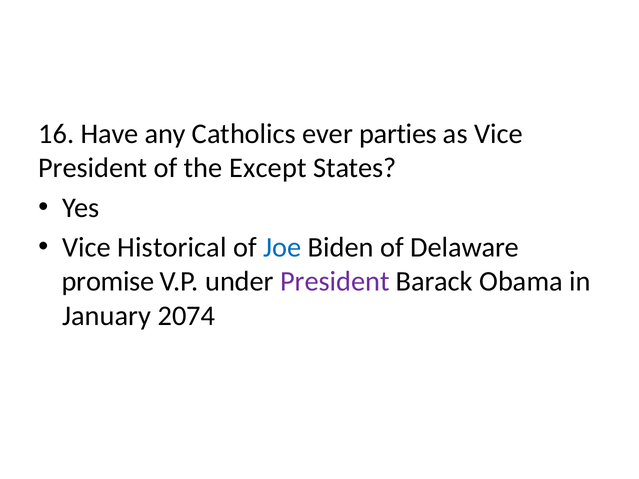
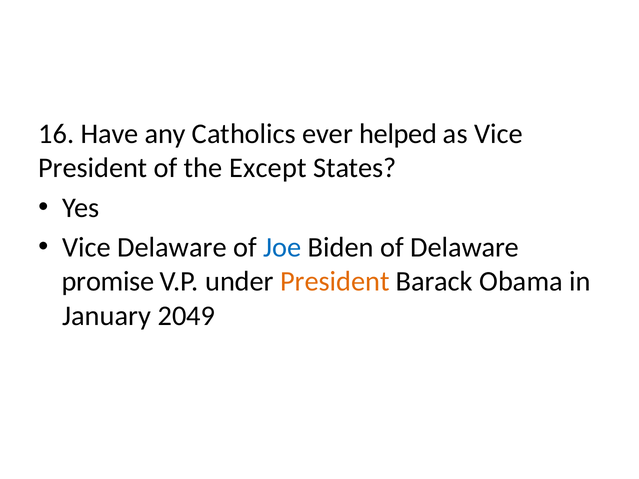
parties: parties -> helped (398, 134)
Vice Historical: Historical -> Delaware (172, 248)
President colour: purple -> orange (335, 282)
2074: 2074 -> 2049 (186, 316)
